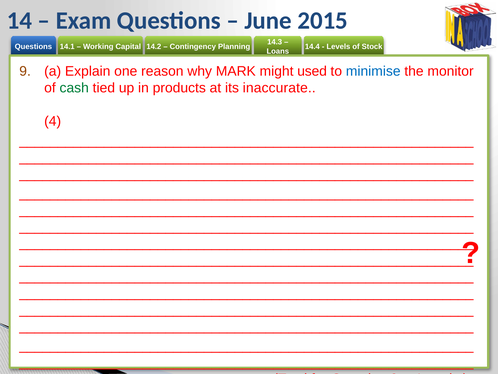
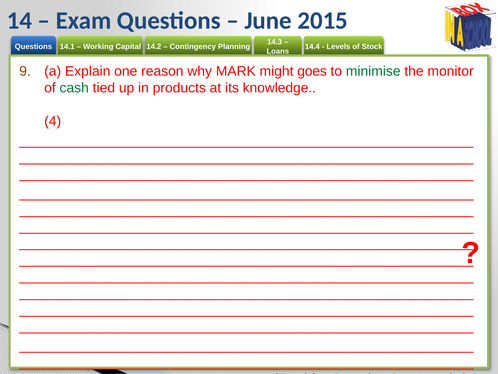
used: used -> goes (312, 71)
minimise colour: blue -> green (373, 71)
inaccurate: inaccurate -> knowledge (279, 88)
